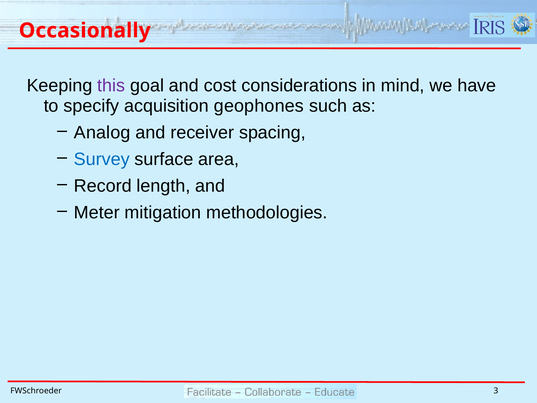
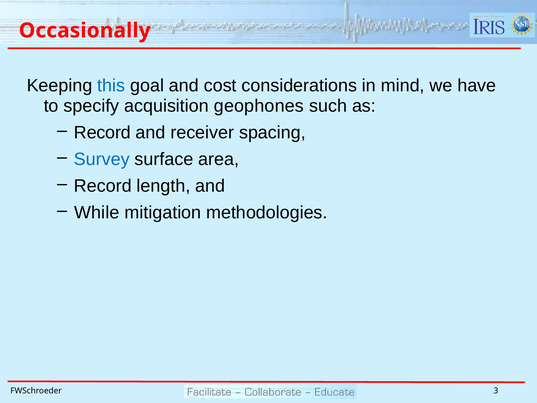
this colour: purple -> blue (111, 86)
Analog: Analog -> Record (102, 133)
Meter: Meter -> While (97, 213)
